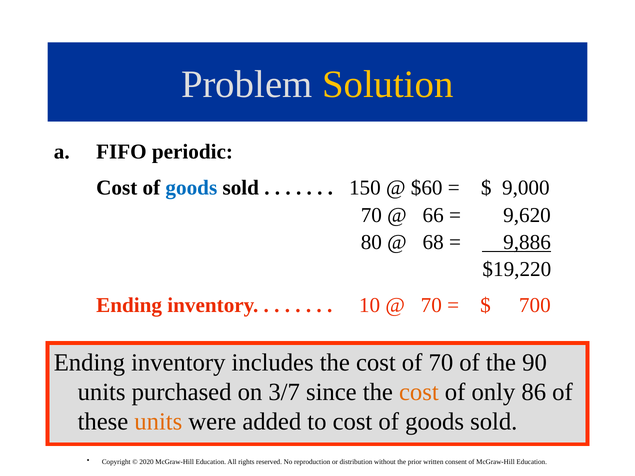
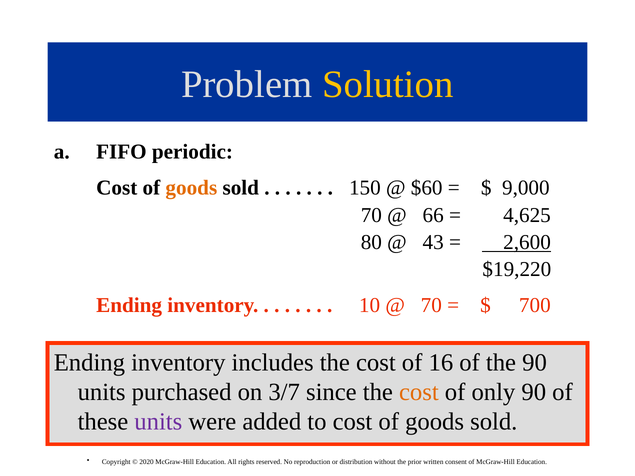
goods colour: blue -> orange (191, 188)
9,620: 9,620 -> 4,625 (527, 215)
68: 68 -> 43 (433, 242)
9,886: 9,886 -> 2,600 (527, 242)
of 70: 70 -> 16 (441, 363)
only 86: 86 -> 90 (534, 392)
units colour: orange -> purple (158, 422)
